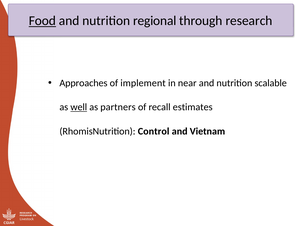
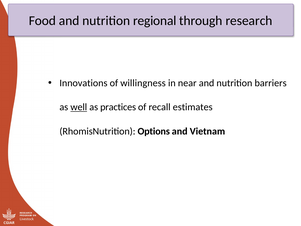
Food underline: present -> none (42, 21)
Approaches: Approaches -> Innovations (83, 83)
implement: implement -> willingness (143, 83)
scalable: scalable -> barriers (271, 83)
partners: partners -> practices (118, 107)
Control: Control -> Options (154, 131)
